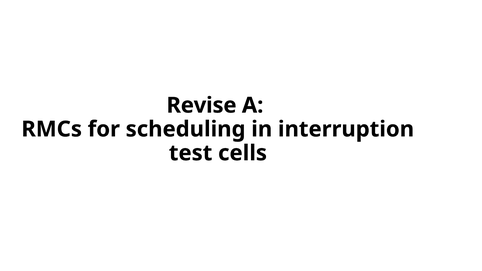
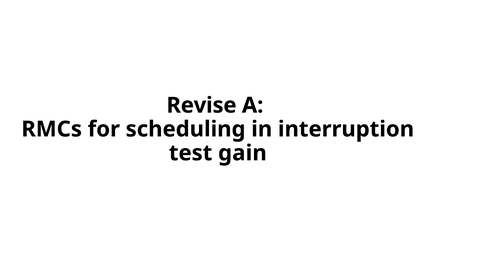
cells: cells -> gain (242, 153)
